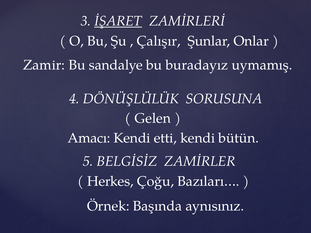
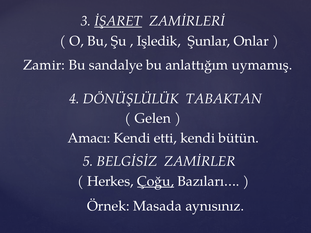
Çalışır: Çalışır -> Işledik (159, 41)
buradayız: buradayız -> anlattığım (197, 65)
SORUSUNA: SORUSUNA -> TABAKTAN (224, 99)
Çoğu underline: none -> present (156, 181)
Başında: Başında -> Masada (157, 206)
